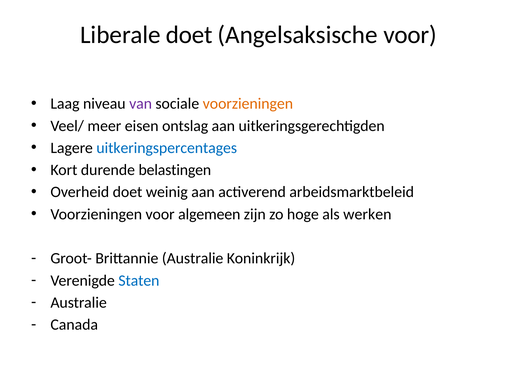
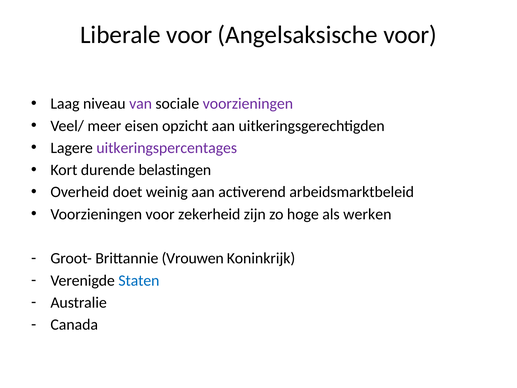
Liberale doet: doet -> voor (189, 35)
voorzieningen colour: orange -> purple (248, 104)
ontslag: ontslag -> opzicht (185, 126)
uitkeringspercentages colour: blue -> purple (167, 148)
algemeen: algemeen -> zekerheid (209, 214)
Brittannie Australie: Australie -> Vrouwen (193, 258)
